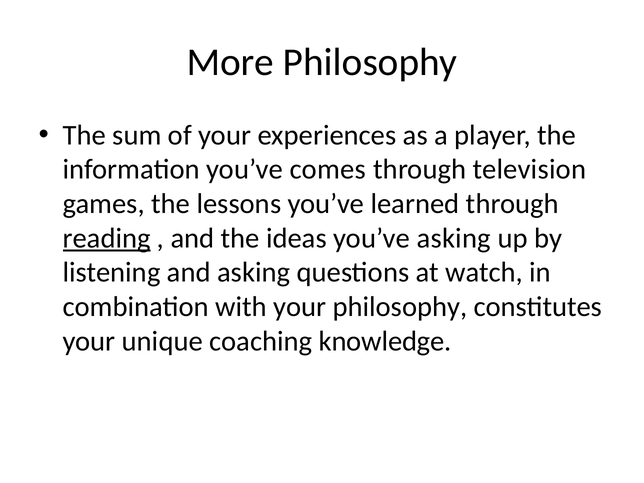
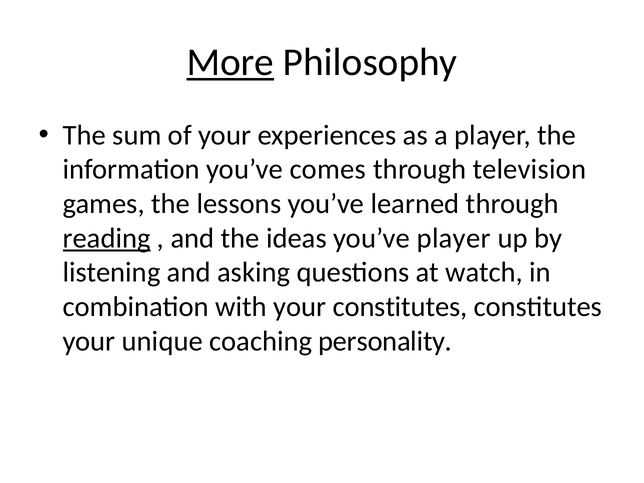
More underline: none -> present (230, 62)
you’ve asking: asking -> player (454, 238)
your philosophy: philosophy -> constitutes (400, 307)
knowledge: knowledge -> personality (385, 341)
